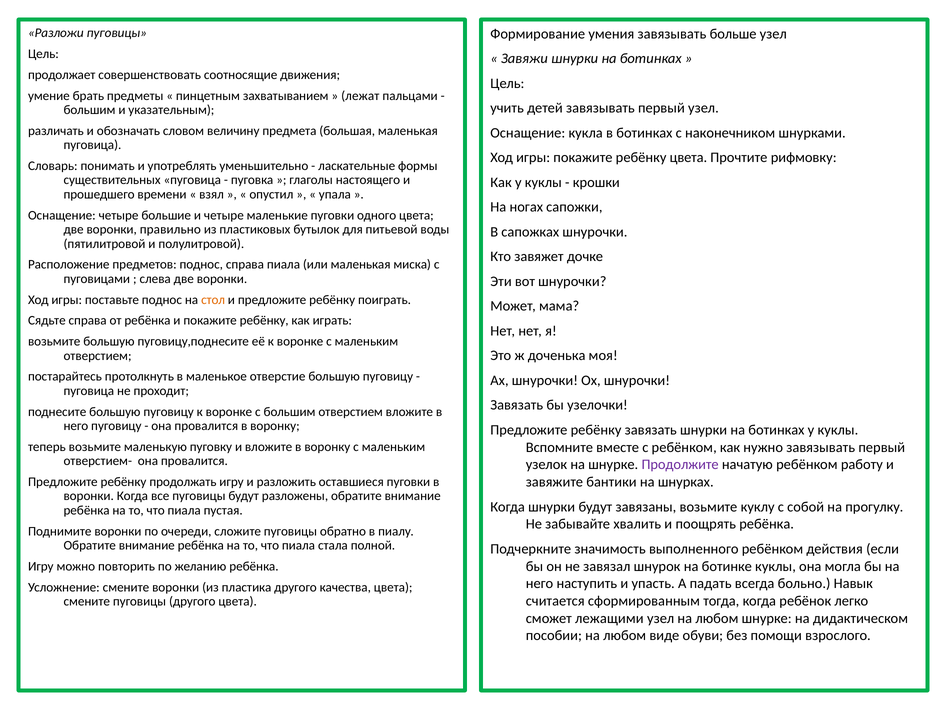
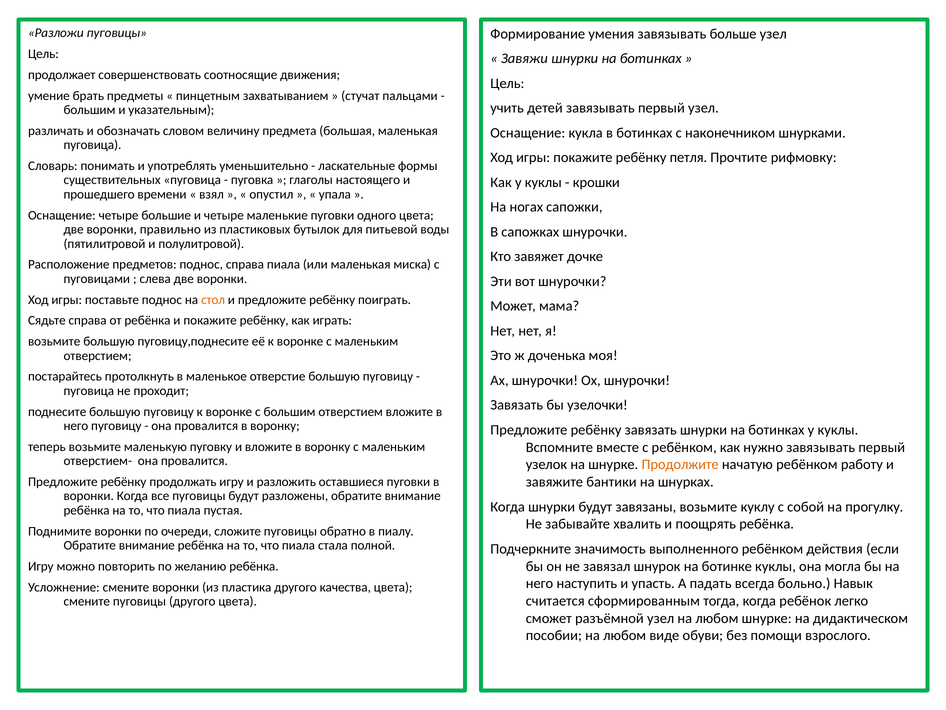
лежат: лежат -> стучат (360, 96)
ребёнку цвета: цвета -> петля (688, 158)
Продолжите colour: purple -> orange (680, 464)
лежащими: лежащими -> разъёмной (609, 618)
